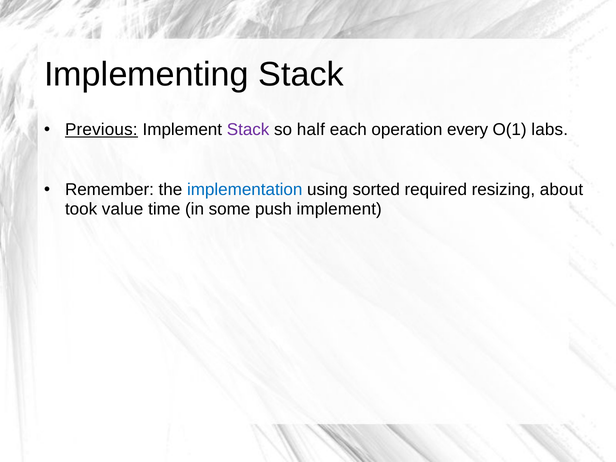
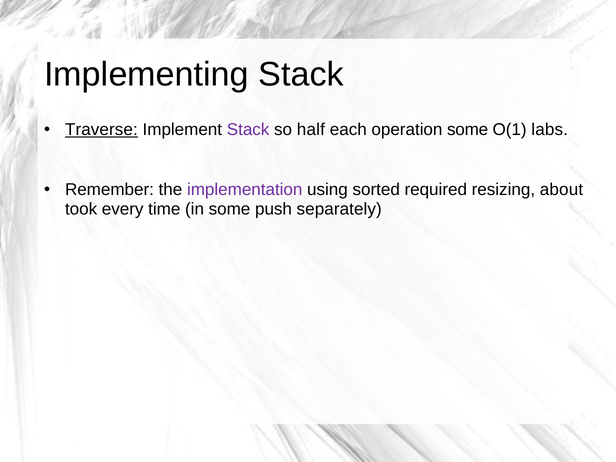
Previous: Previous -> Traverse (101, 130)
operation every: every -> some (468, 130)
implementation colour: blue -> purple (245, 190)
value: value -> every (123, 209)
push implement: implement -> separately (339, 209)
